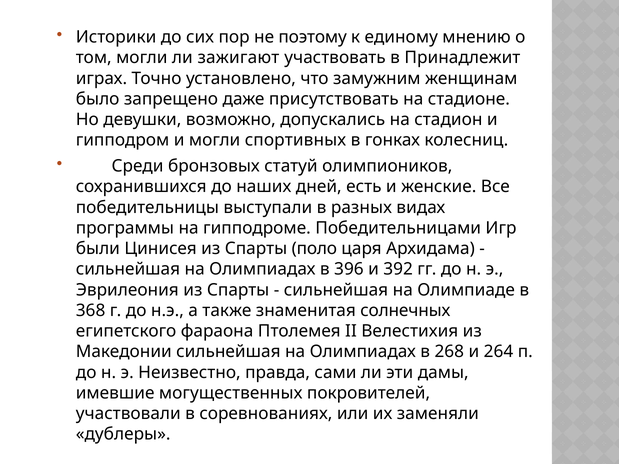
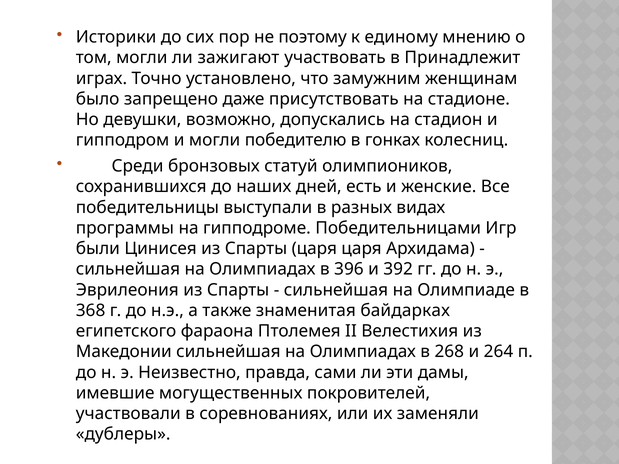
спортивных: спортивных -> победителю (296, 140)
Спарты поло: поло -> царя (314, 249)
солнечных: солнечных -> байдарках (405, 311)
